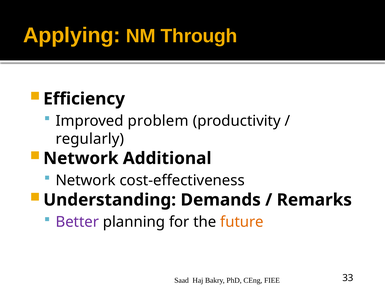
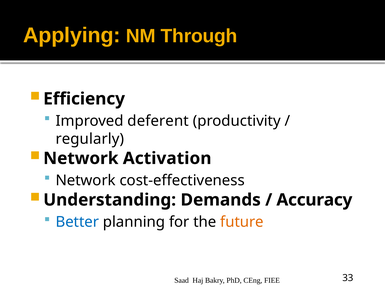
problem: problem -> deferent (158, 121)
Additional: Additional -> Activation (167, 158)
Remarks: Remarks -> Accuracy (314, 200)
Better colour: purple -> blue (77, 222)
